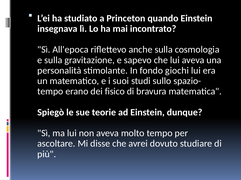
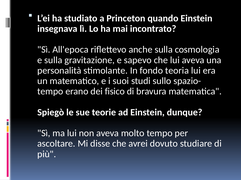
giochi: giochi -> teoria (177, 71)
